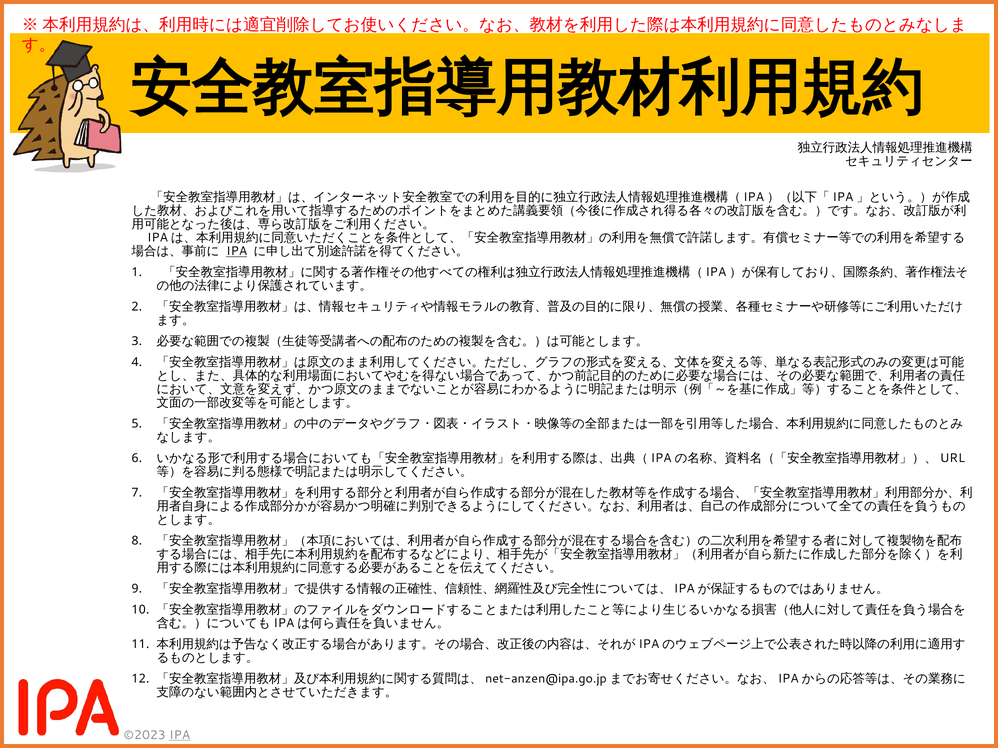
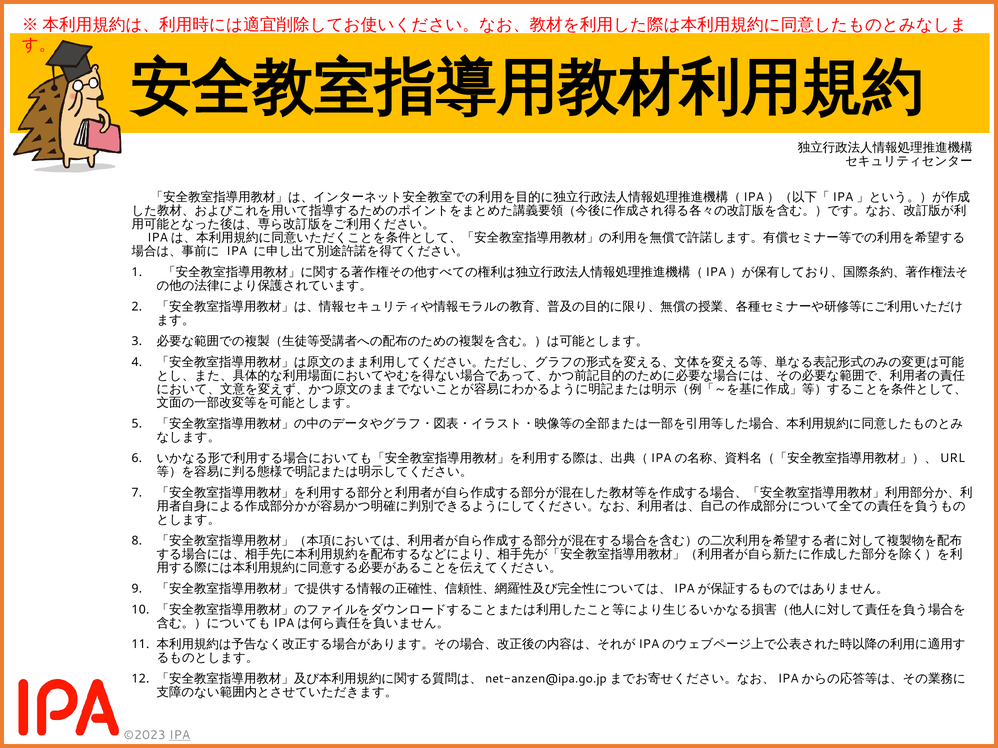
IPA underline: present -> none (237, 252)
